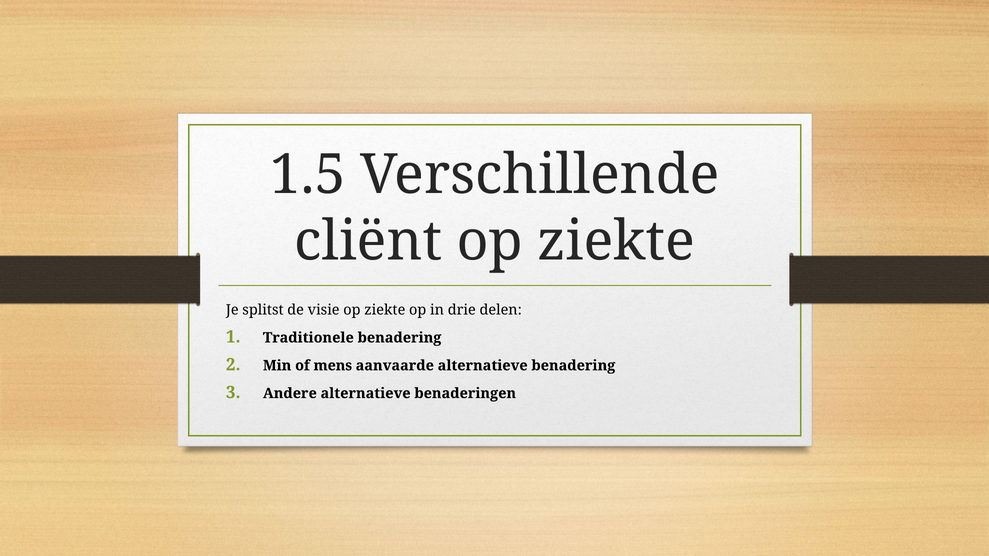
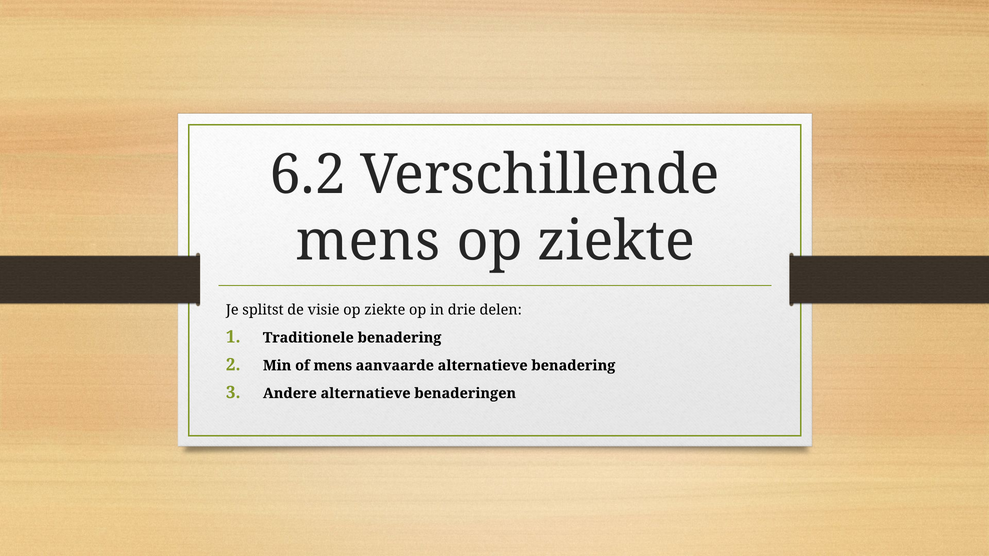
1.5: 1.5 -> 6.2 (308, 175)
cliënt: cliënt -> mens (368, 242)
